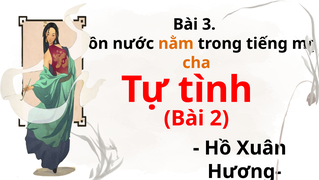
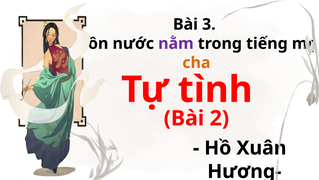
nằm colour: orange -> purple (176, 43)
